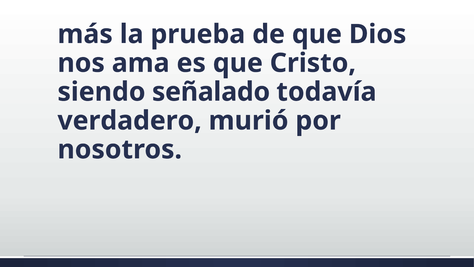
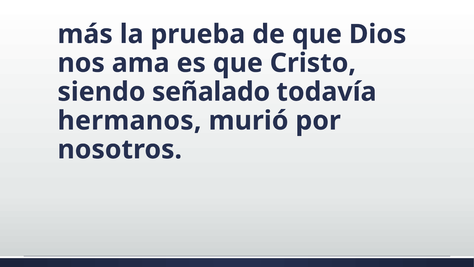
verdadero: verdadero -> hermanos (129, 121)
